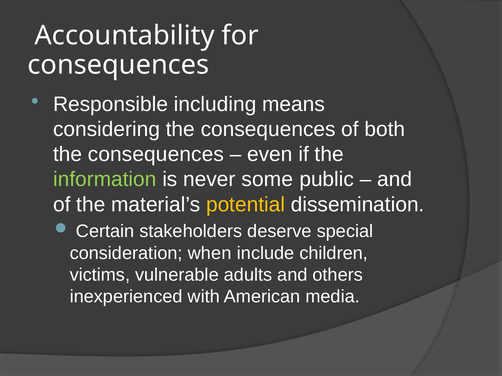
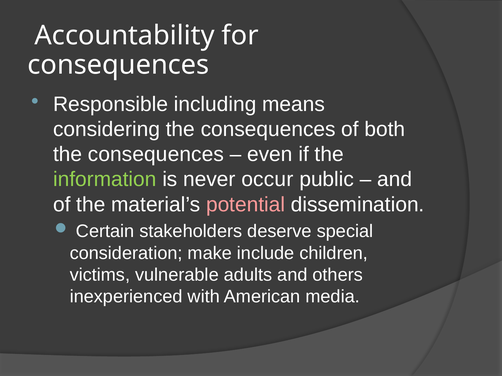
some: some -> occur (267, 180)
potential colour: yellow -> pink (246, 205)
when: when -> make (210, 253)
